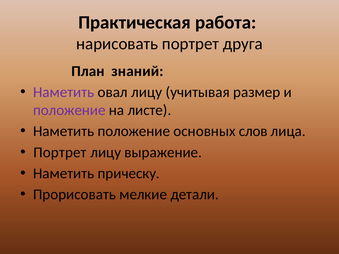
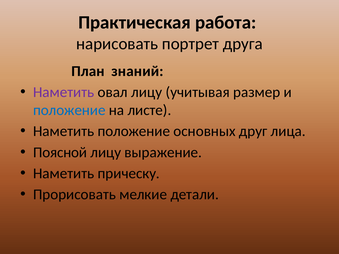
положение colour: purple -> blue (69, 110)
слов: слов -> друг (253, 131)
Портрет: Портрет -> Поясной (60, 153)
